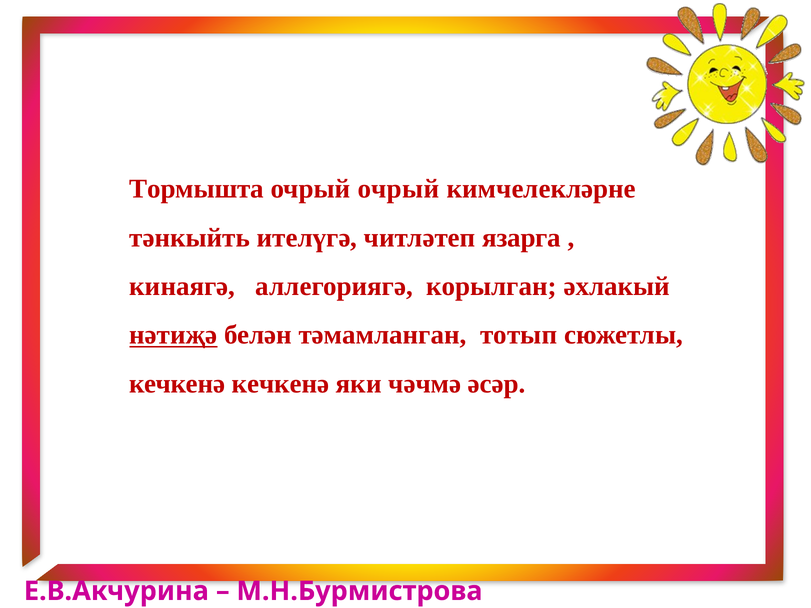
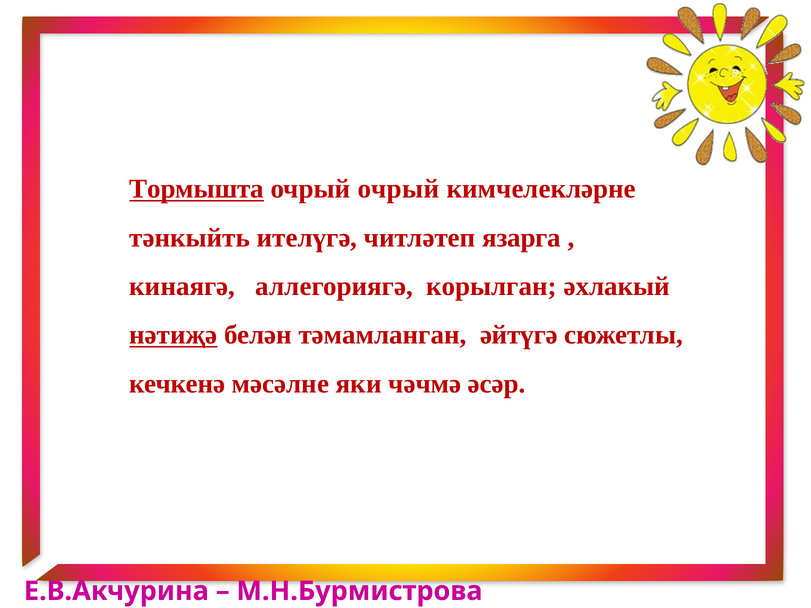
Тормышта underline: none -> present (197, 189)
тотып: тотып -> әйтүгә (519, 335)
кечкенә кечкенә: кечкенә -> мәсәлне (281, 384)
